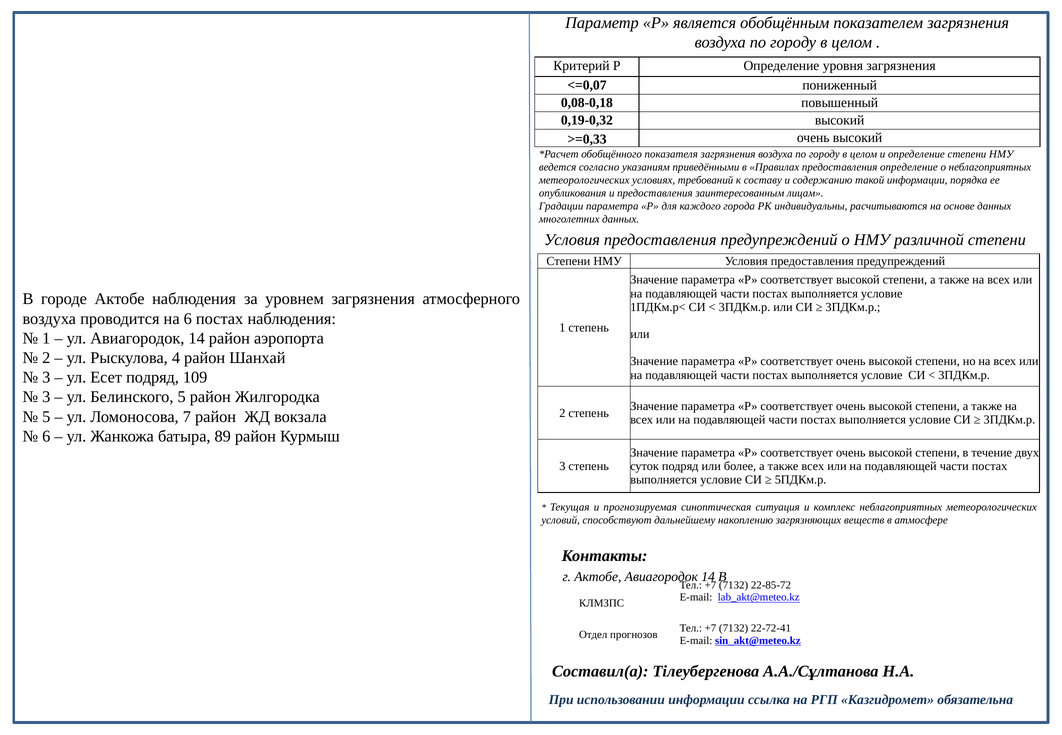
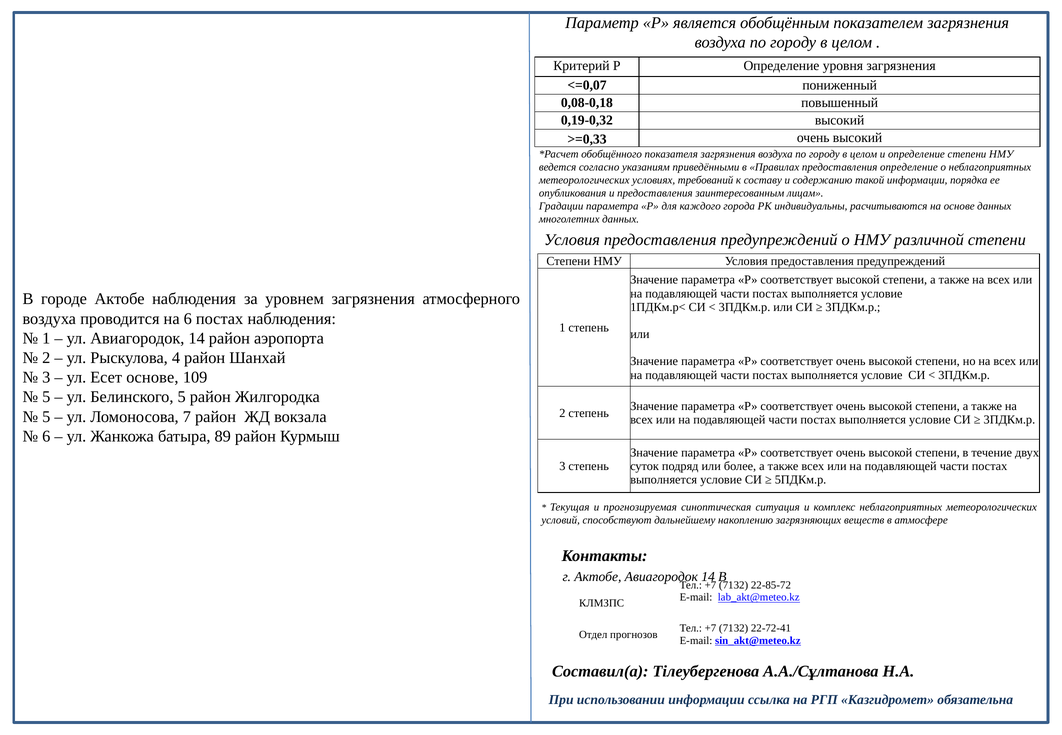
Есет подряд: подряд -> основе (152, 378)
3: 3 -> 5 (46, 397)
